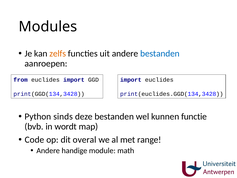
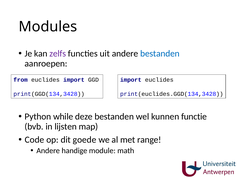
zelfs colour: orange -> purple (58, 53)
sinds: sinds -> while (63, 116)
wordt: wordt -> lijsten (66, 126)
overal: overal -> goede (85, 140)
